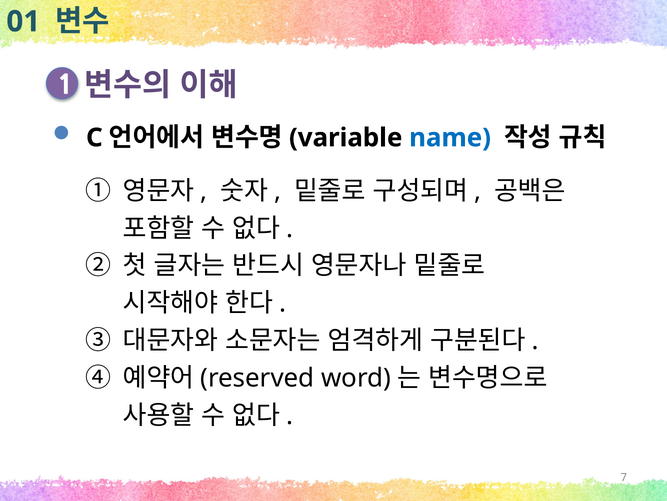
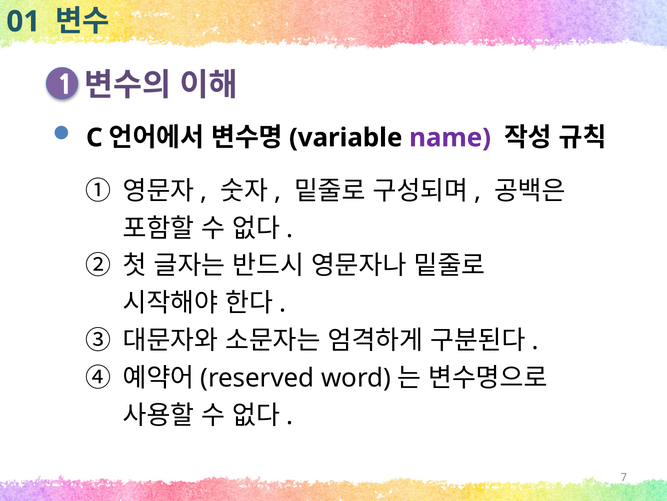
name colour: blue -> purple (450, 138)
